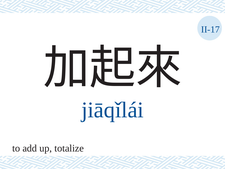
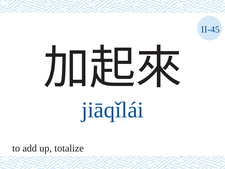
II-17: II-17 -> II-45 (210, 29)
